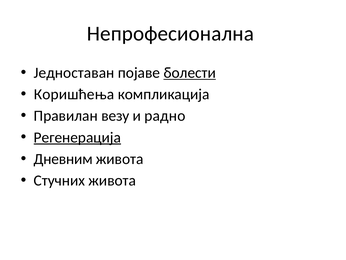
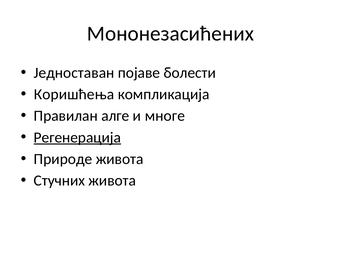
Непрофесионална: Непрофесионална -> Мононезасићених (170, 33)
болести underline: present -> none (190, 73)
везу: везу -> алге (115, 116)
радно: радно -> многе (165, 116)
Дневним: Дневним -> Природе (63, 159)
